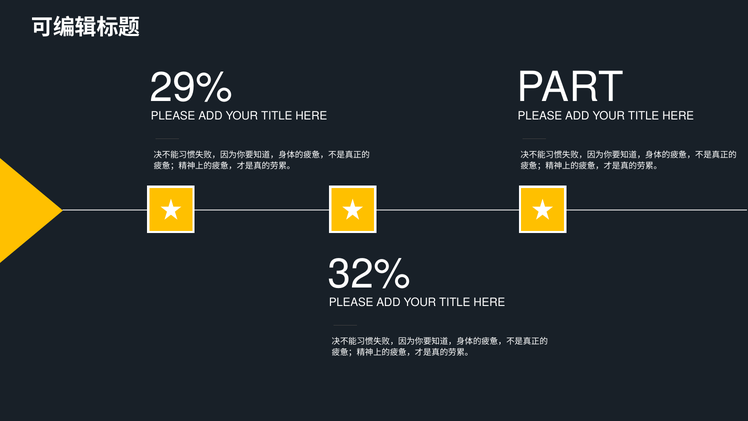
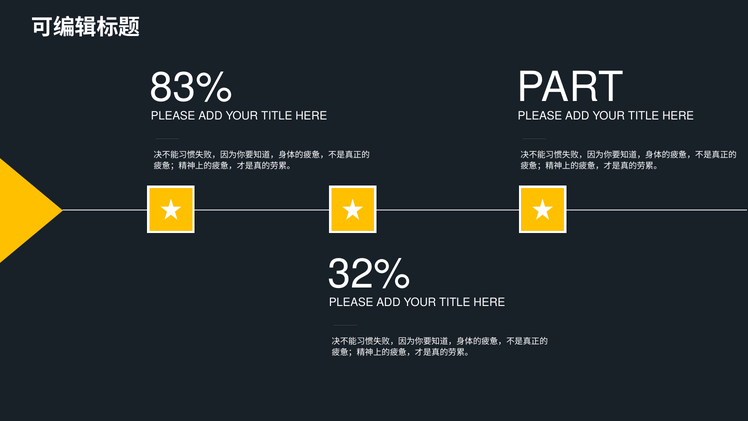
29%: 29% -> 83% (191, 88)
